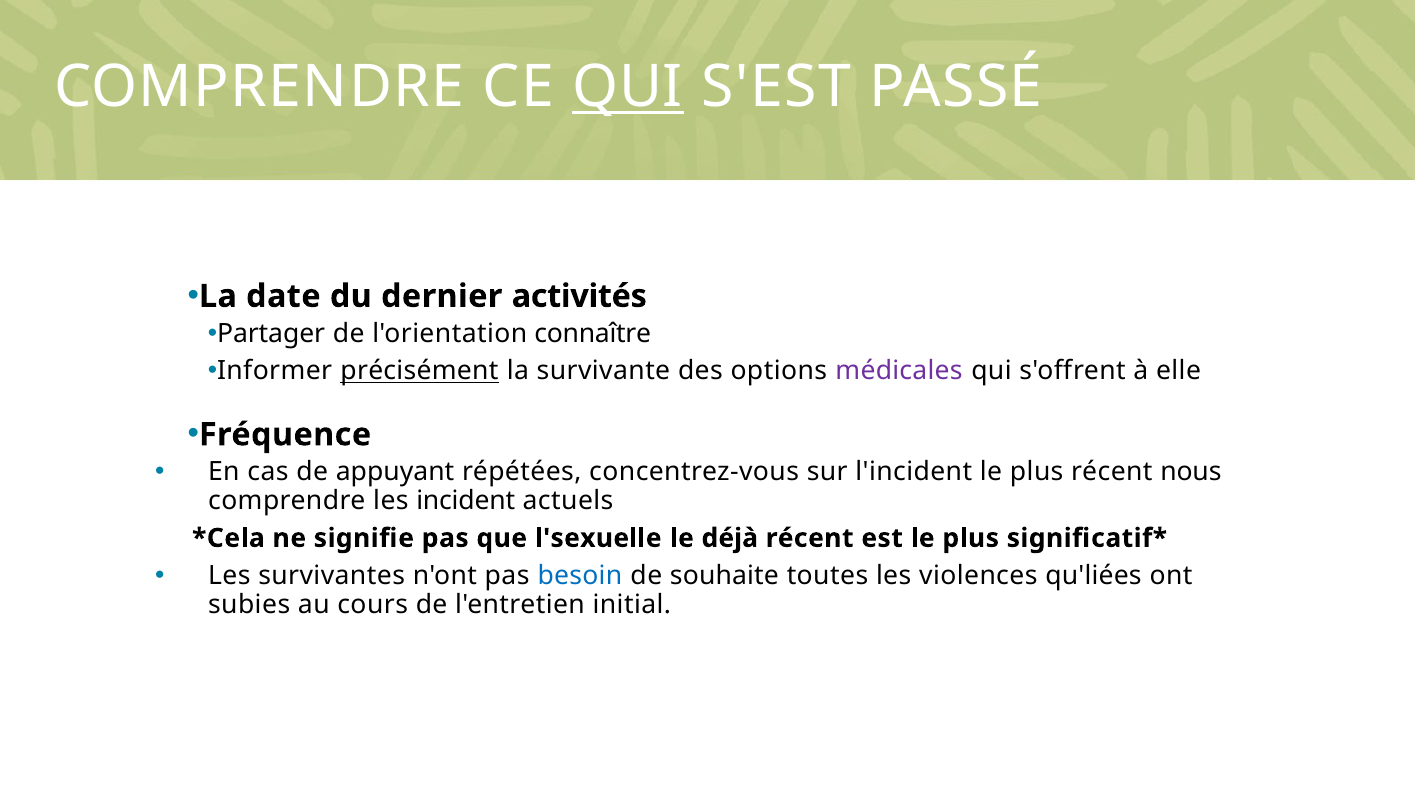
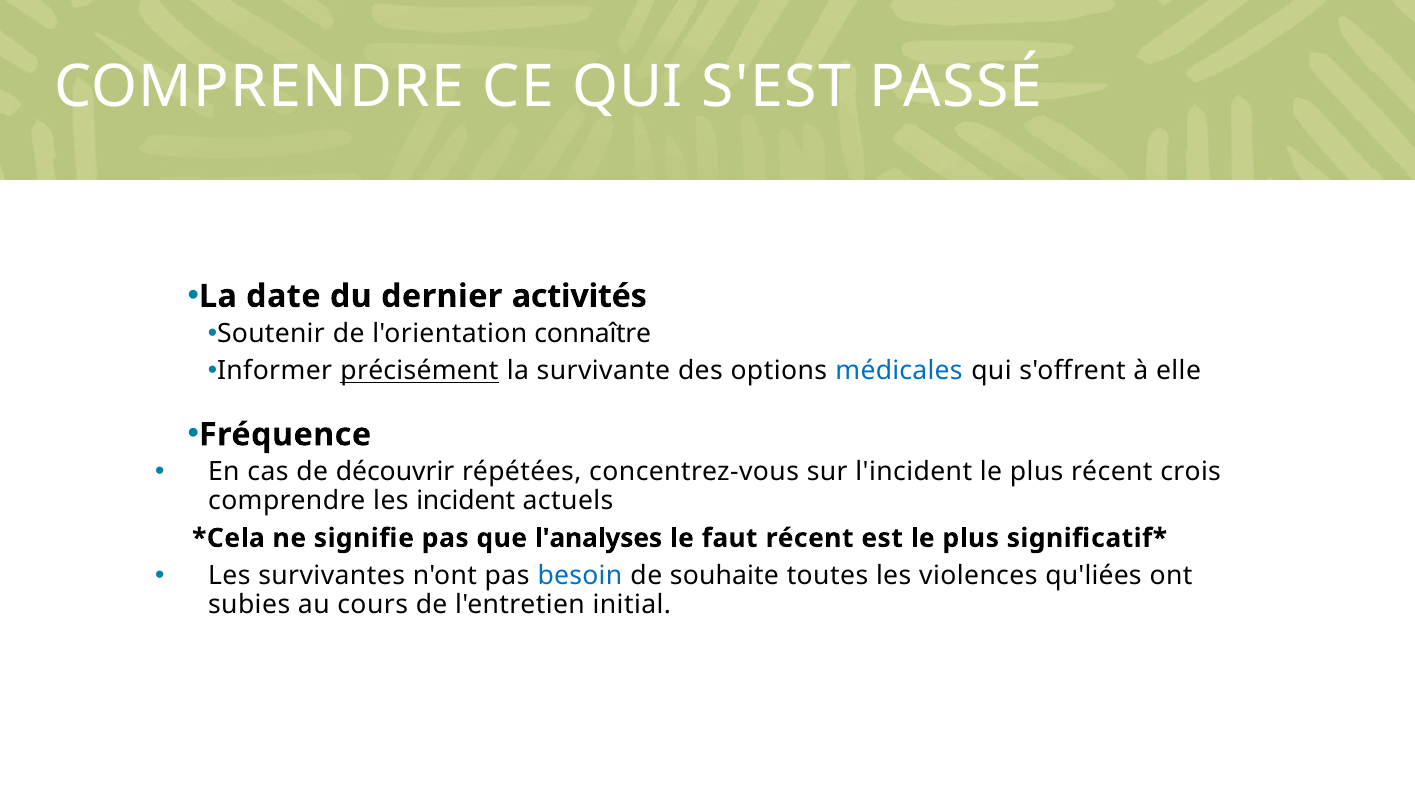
QUI underline: present -> none (628, 87)
Partager: Partager -> Soutenir (271, 333)
médicales colour: purple -> blue (899, 371)
appuyant: appuyant -> découvrir (395, 472)
nous: nous -> crois (1191, 472)
l'sexuelle: l'sexuelle -> l'analyses (599, 538)
déjà: déjà -> faut (730, 538)
